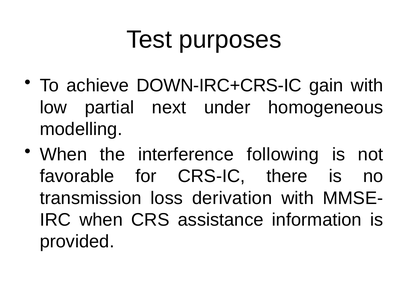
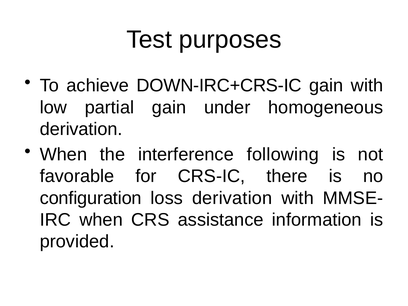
partial next: next -> gain (169, 107)
modelling: modelling -> derivation (81, 129)
transmission: transmission -> configuration (91, 198)
